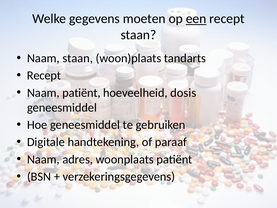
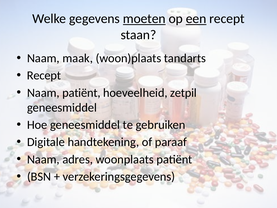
moeten underline: none -> present (144, 19)
Naam staan: staan -> maak (78, 58)
dosis: dosis -> zetpil (183, 93)
